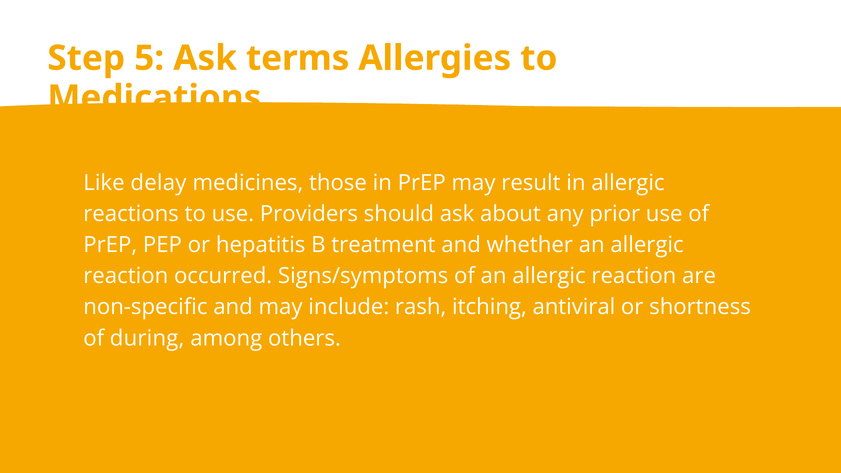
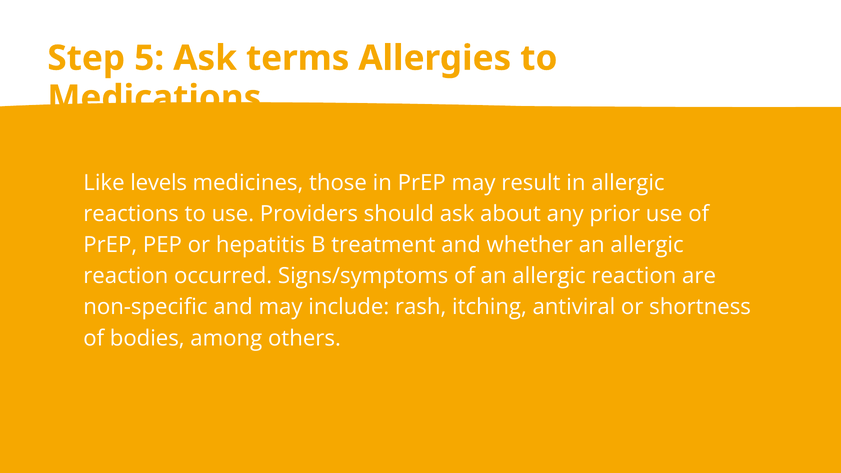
delay: delay -> levels (159, 183)
during: during -> bodies (147, 338)
